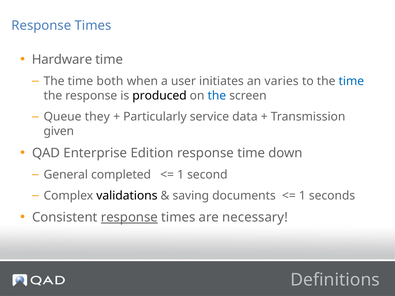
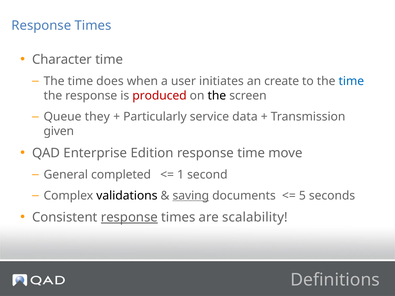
Hardware: Hardware -> Character (62, 60)
both: both -> does (110, 81)
varies: varies -> create (282, 81)
produced colour: black -> red (159, 96)
the colour: blue -> black (217, 96)
down: down -> move (285, 153)
saving underline: none -> present (191, 196)
1: 1 -> 5 (302, 196)
necessary: necessary -> scalability (255, 218)
